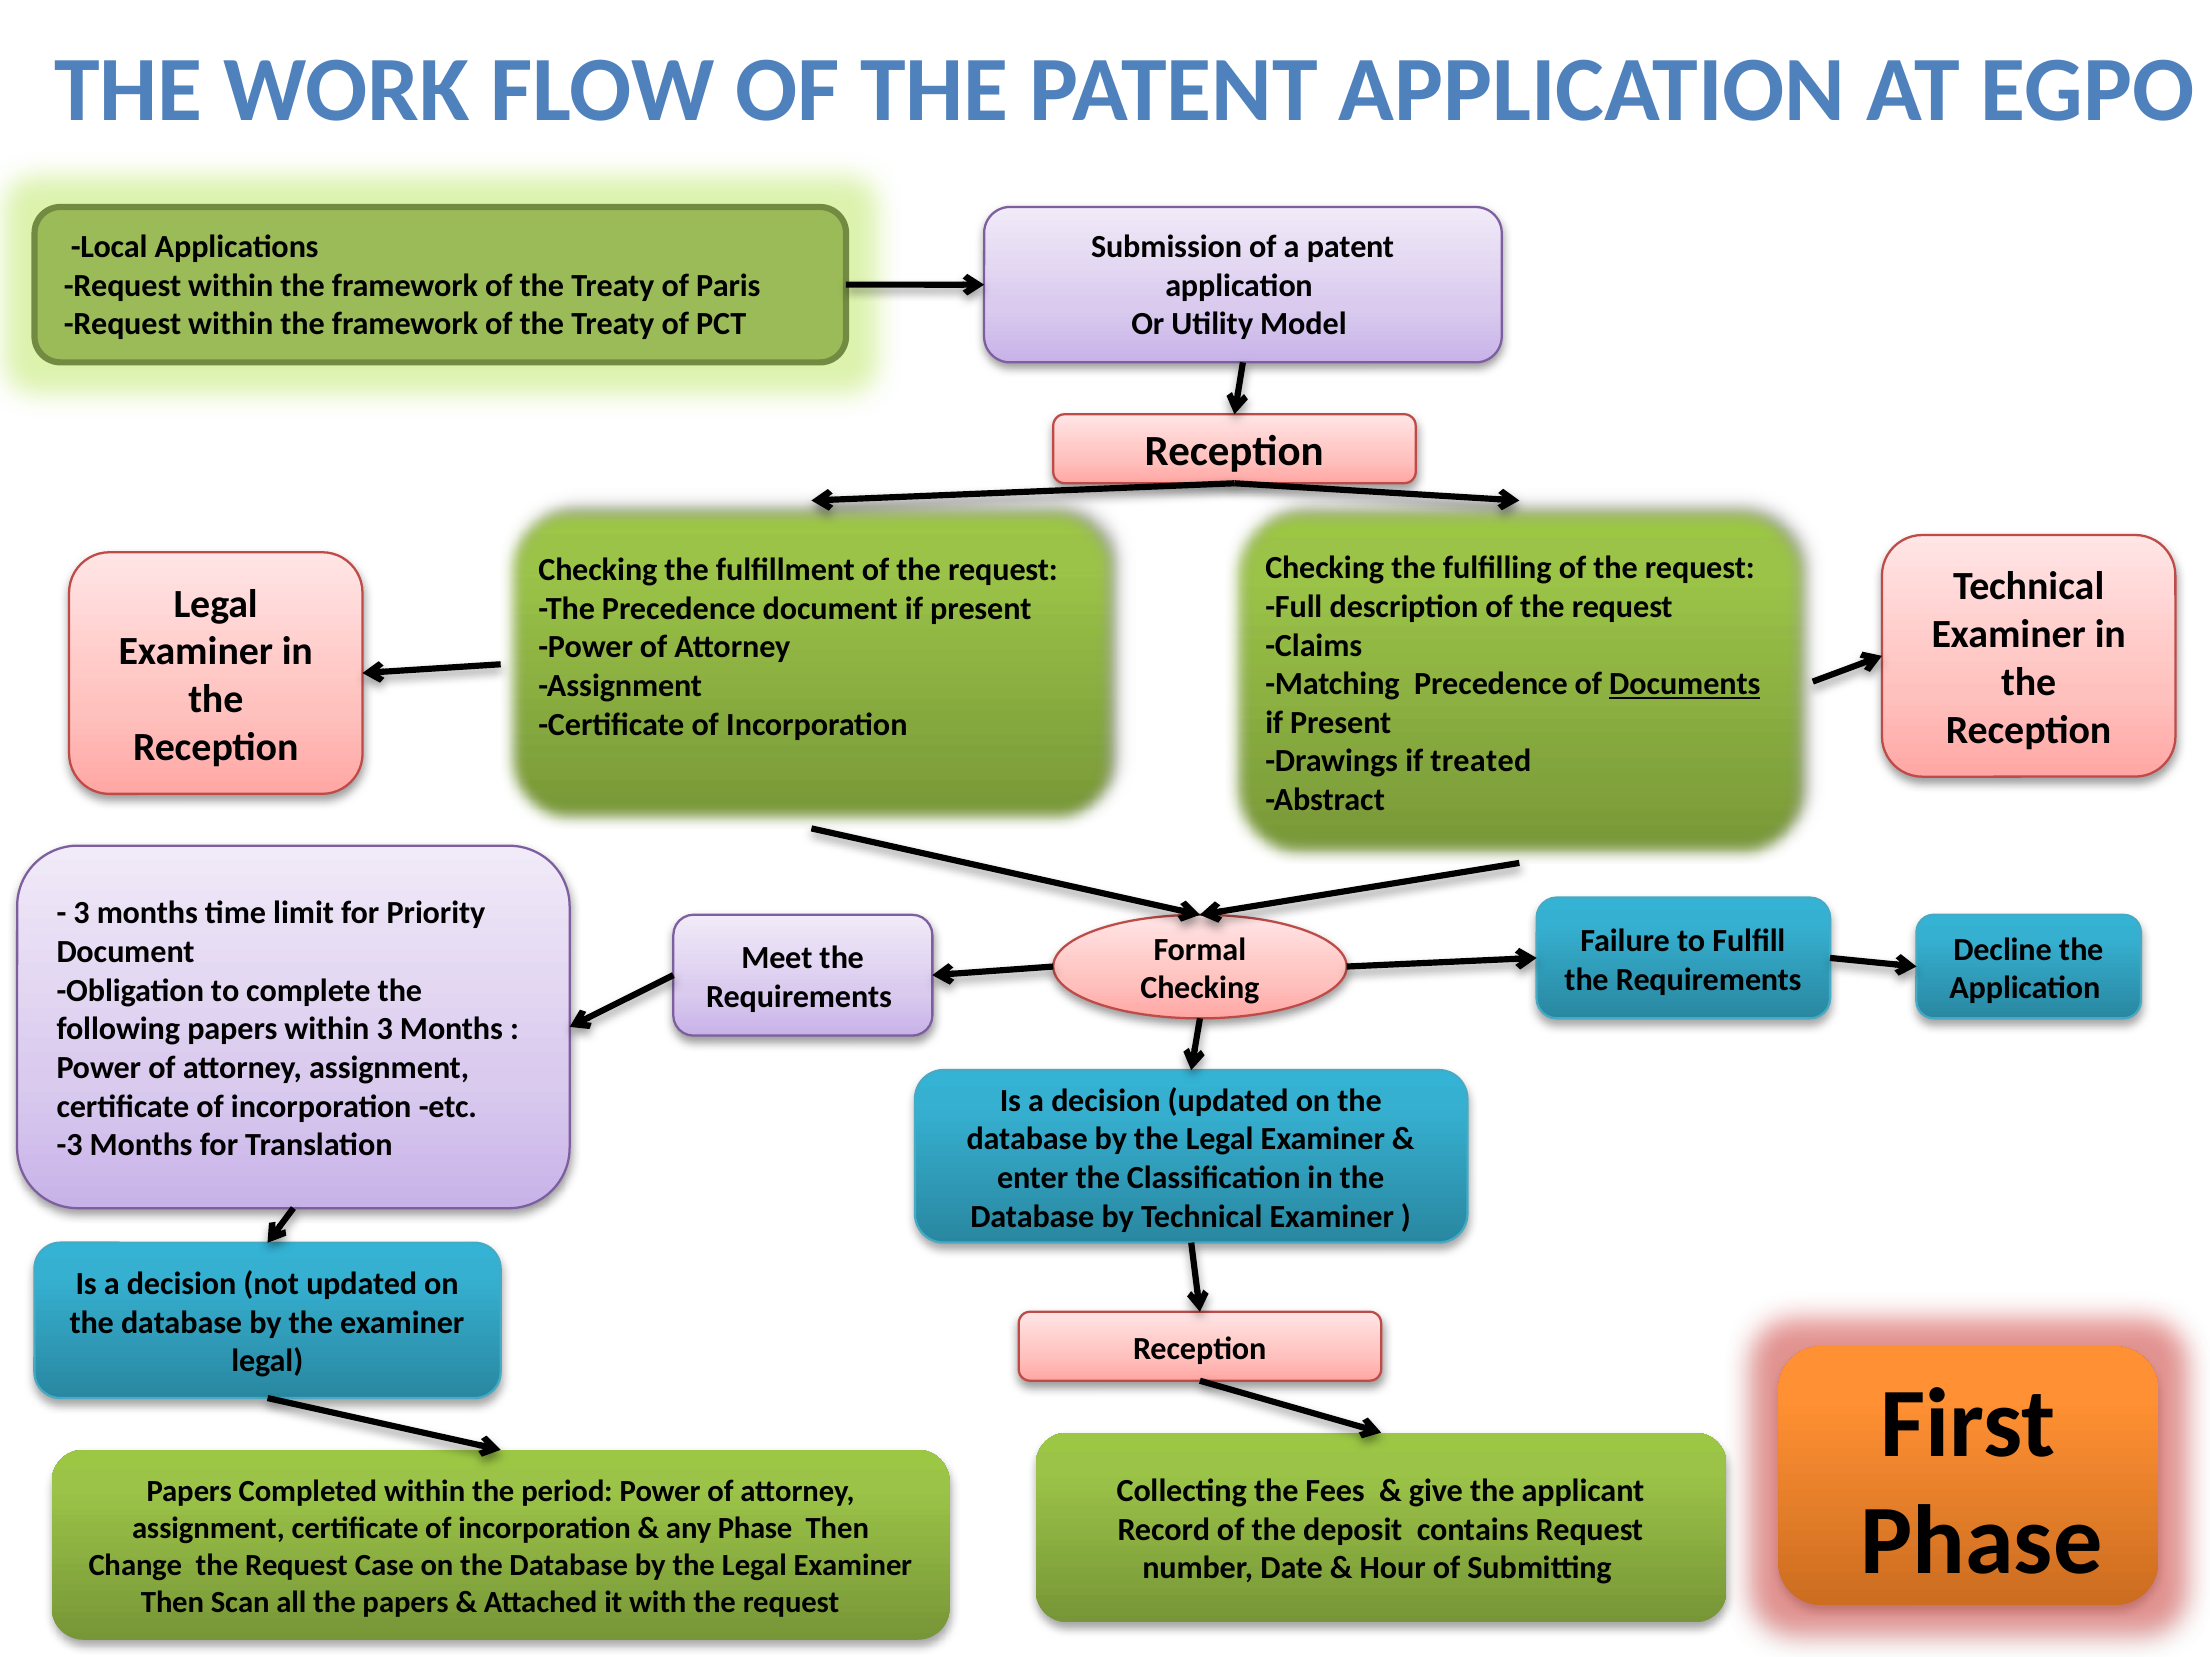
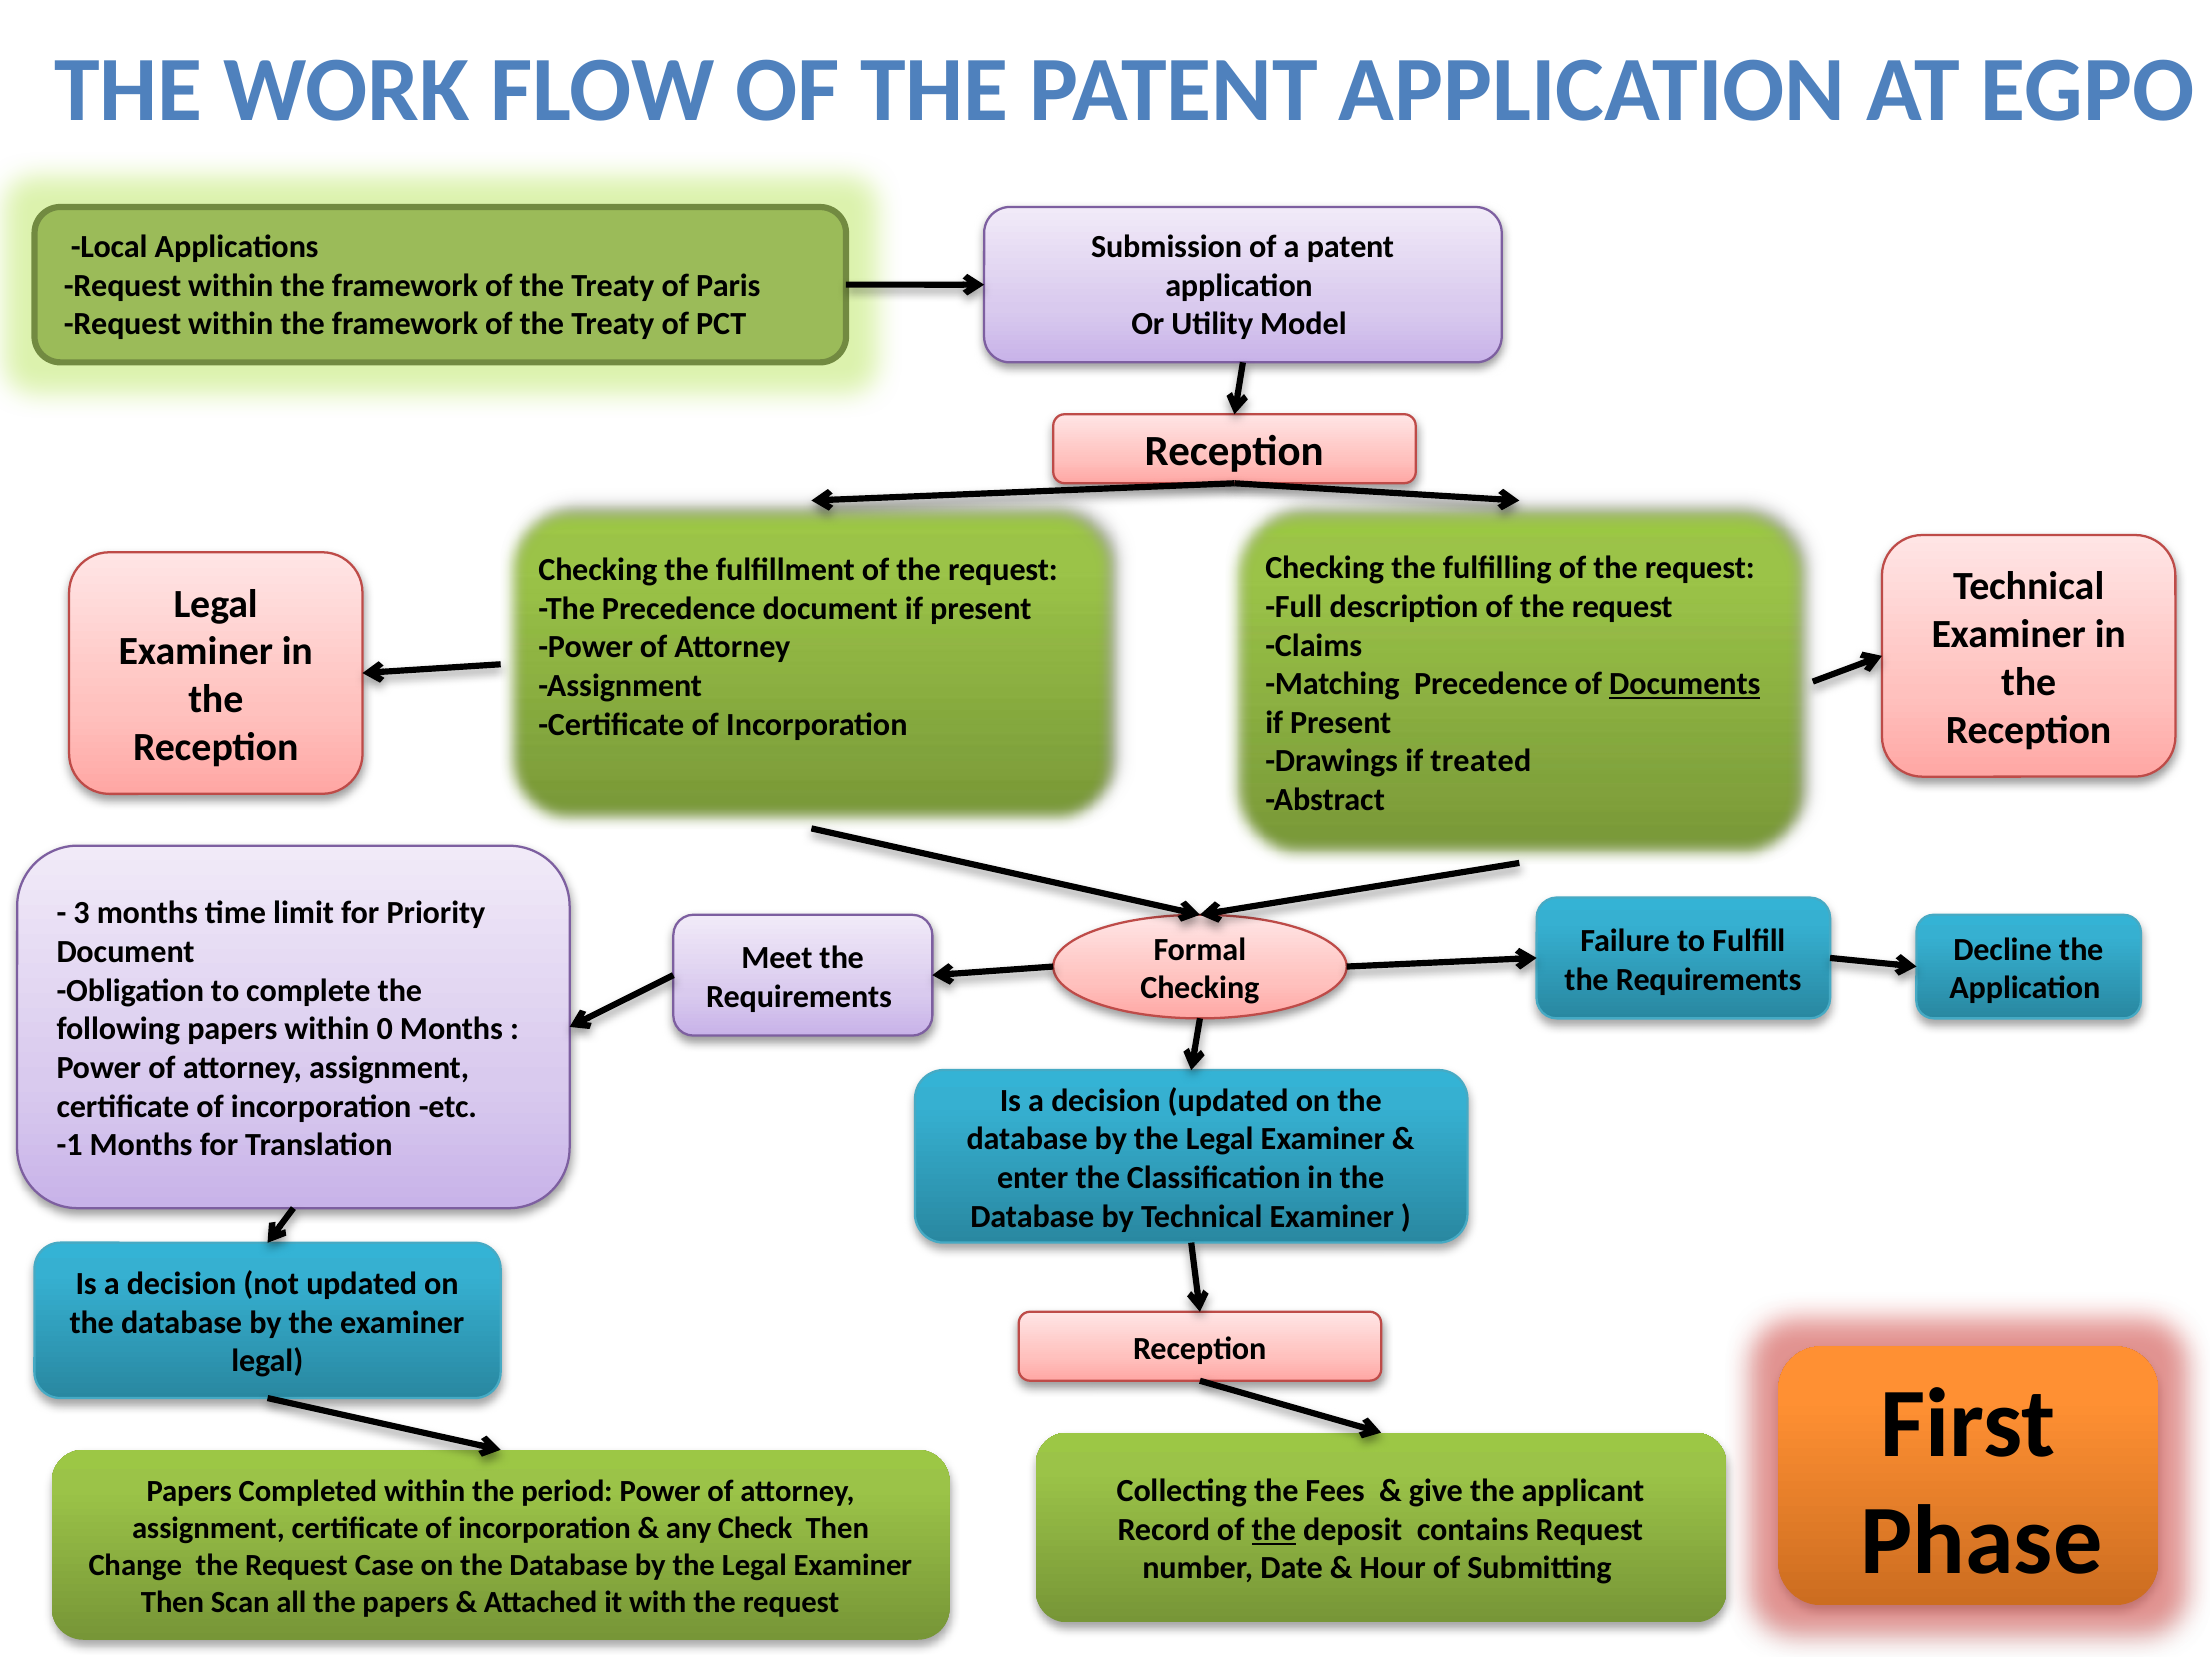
within 3: 3 -> 0 (385, 1029)
-3: -3 -> -1 (70, 1145)
any Phase: Phase -> Check (755, 1529)
the underline: none -> present (1274, 1530)
